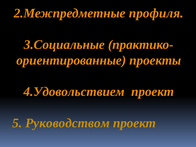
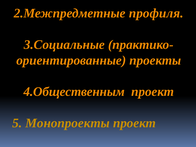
4.Удовольствием: 4.Удовольствием -> 4.Общественным (74, 92)
Руководством: Руководством -> Монопроекты (68, 123)
